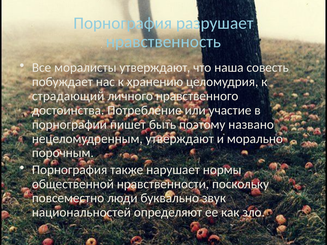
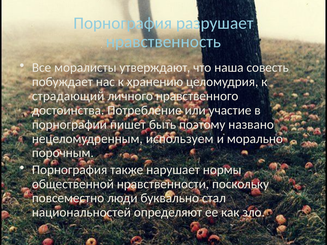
нецеломудренным утверждают: утверждают -> используем (180, 139)
звук: звук -> стал (214, 198)
